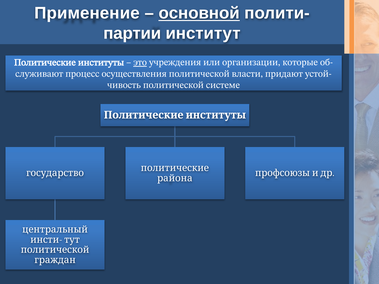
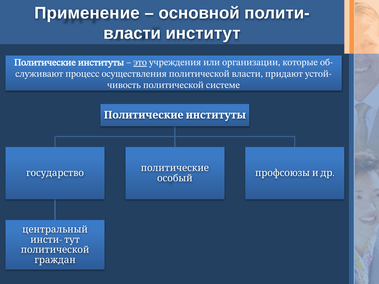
основной underline: present -> none (199, 13)
партии: партии -> власти (132, 33)
района: района -> особый (175, 178)
